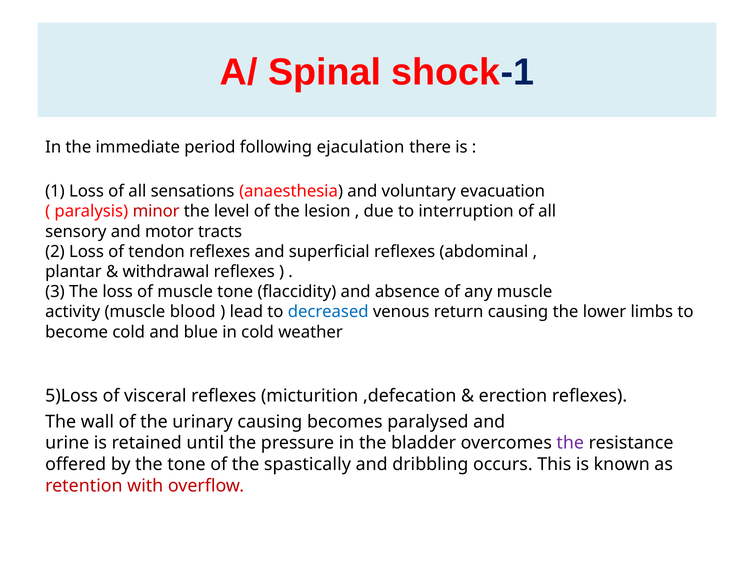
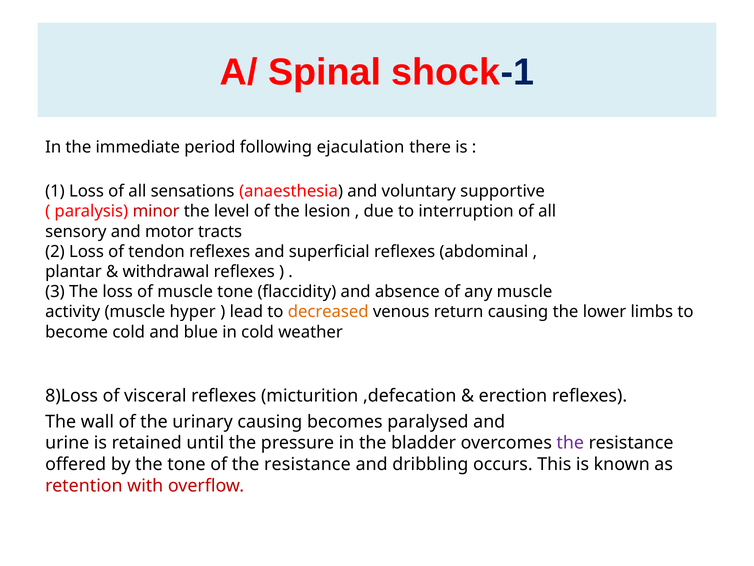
evacuation: evacuation -> supportive (503, 191)
blood: blood -> hyper (193, 312)
decreased colour: blue -> orange (328, 312)
5)Loss: 5)Loss -> 8)Loss (72, 396)
of the spastically: spastically -> resistance (307, 464)
